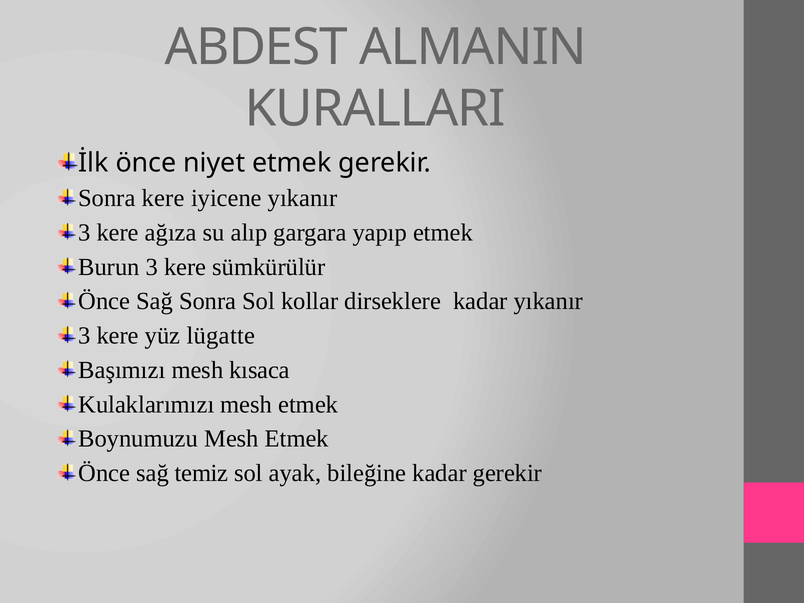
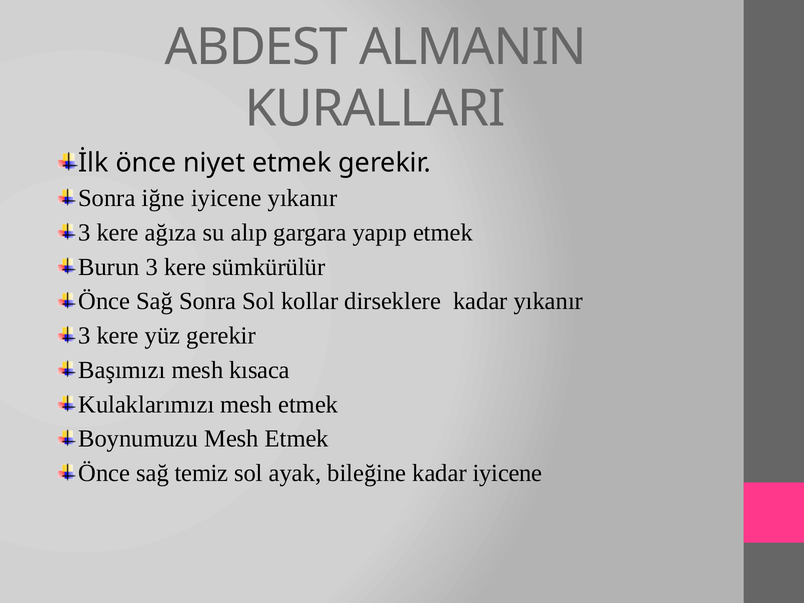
Sonra kere: kere -> iğne (163, 198)
yüz lügatte: lügatte -> gerekir (221, 336)
kadar gerekir: gerekir -> iyicene (508, 473)
